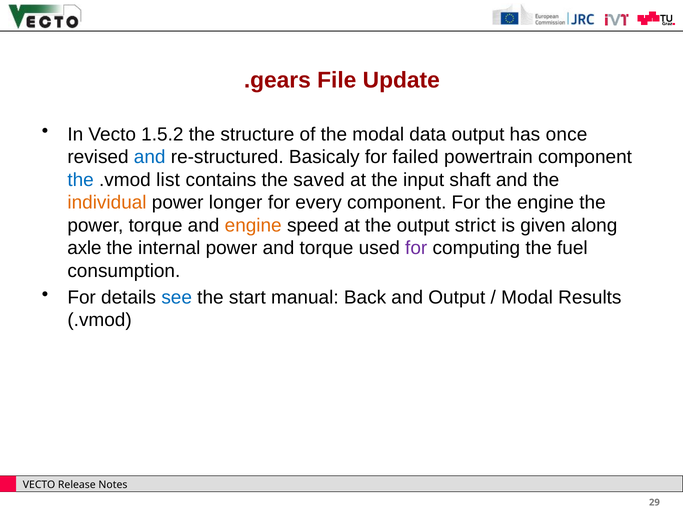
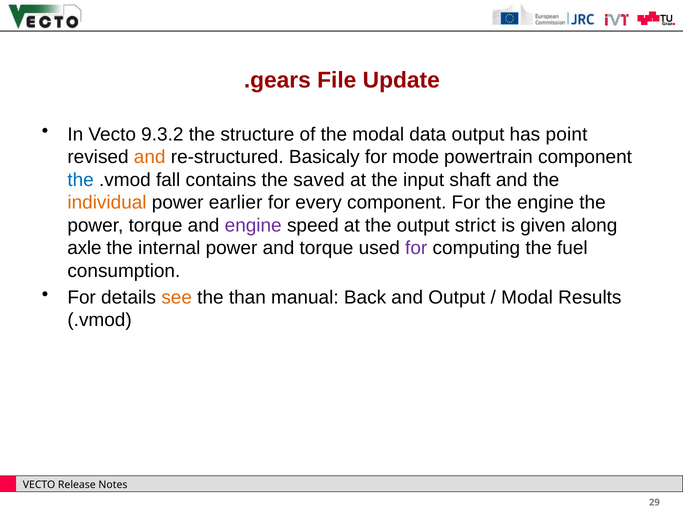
1.5.2: 1.5.2 -> 9.3.2 (162, 134)
once: once -> point (567, 134)
and colour: blue -> orange (150, 157)
failed: failed -> mode (416, 157)
list: list -> fall (168, 180)
longer: longer -> earlier (236, 203)
engine colour: orange -> purple (253, 225)
see colour: blue -> orange (177, 298)
start: start -> than (247, 298)
